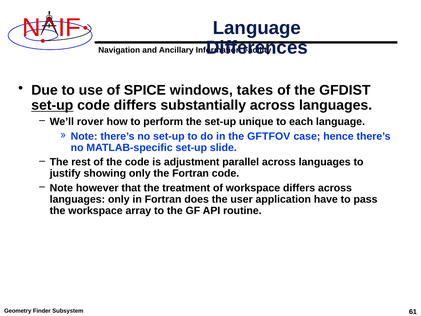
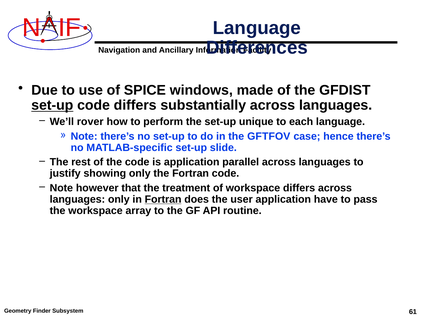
takes: takes -> made (255, 90)
is adjustment: adjustment -> application (192, 162)
Fortran underline: none -> present (163, 199)
